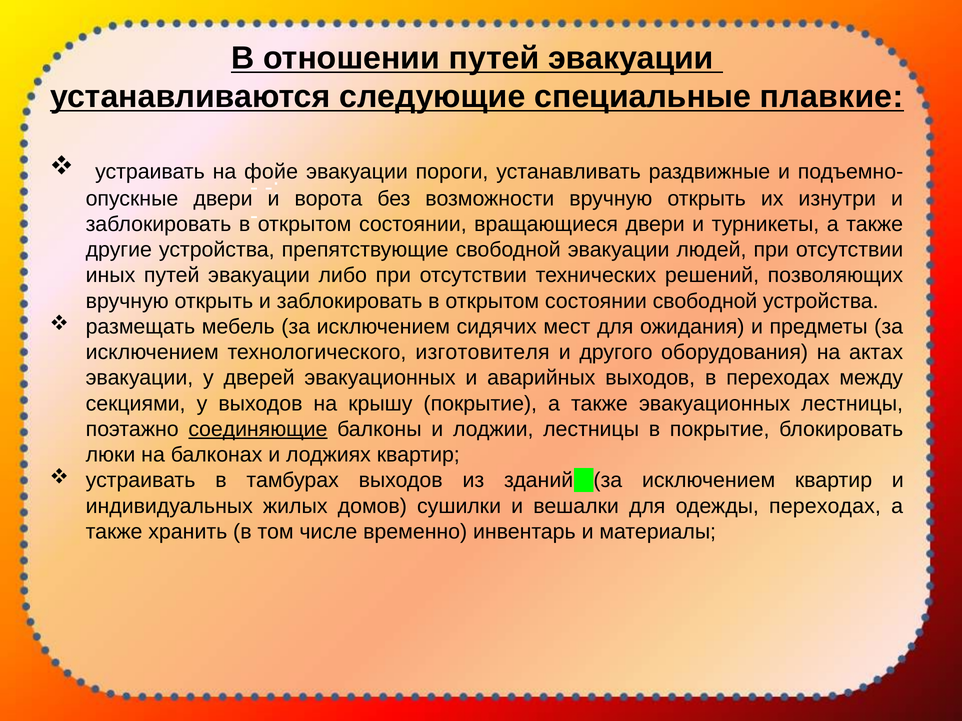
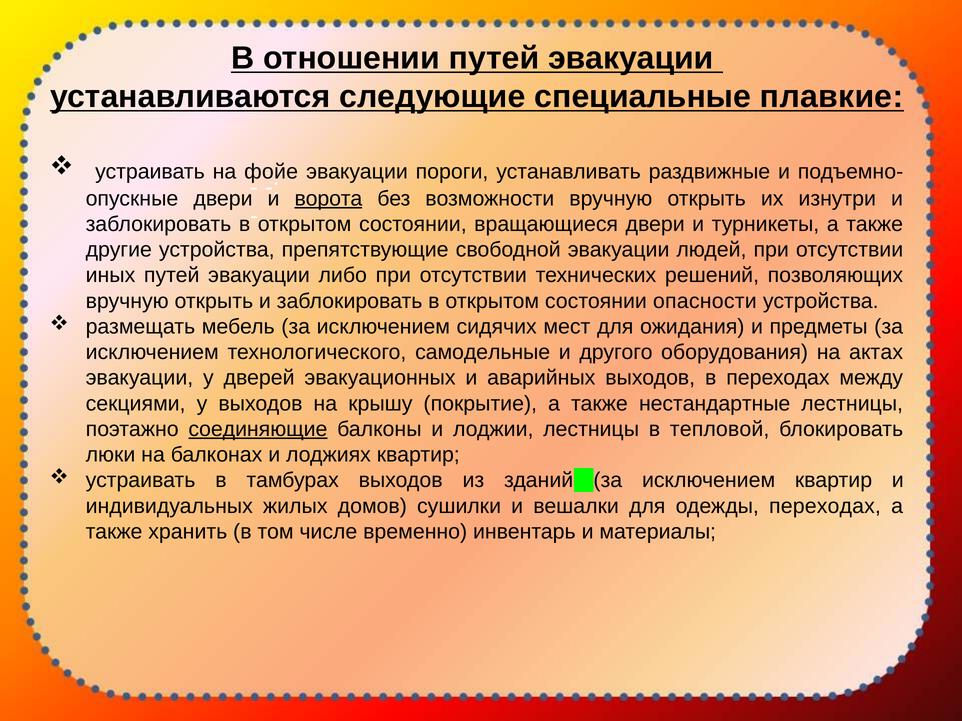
ворота underline: none -> present (328, 199)
состоянии свободной: свободной -> опасности (705, 301)
изготовителя: изготовителя -> самодельные (483, 353)
также эвакуационных: эвакуационных -> нестандартные (715, 404)
в покрытие: покрытие -> тепловой (720, 429)
